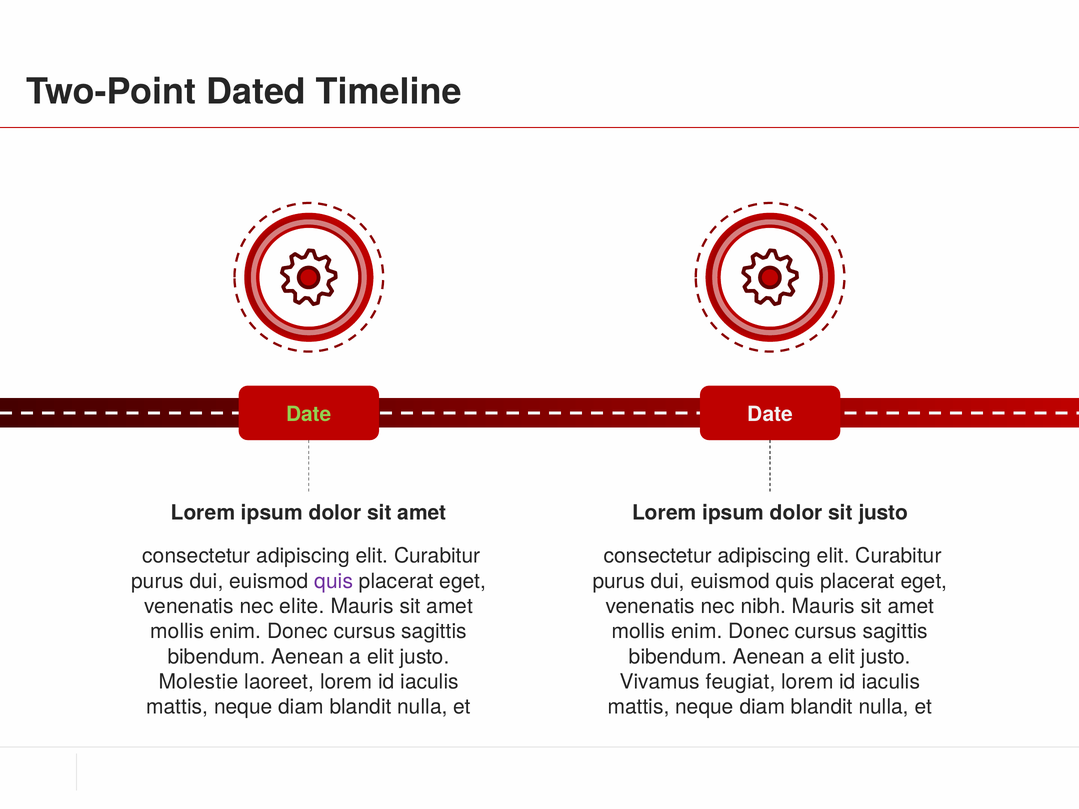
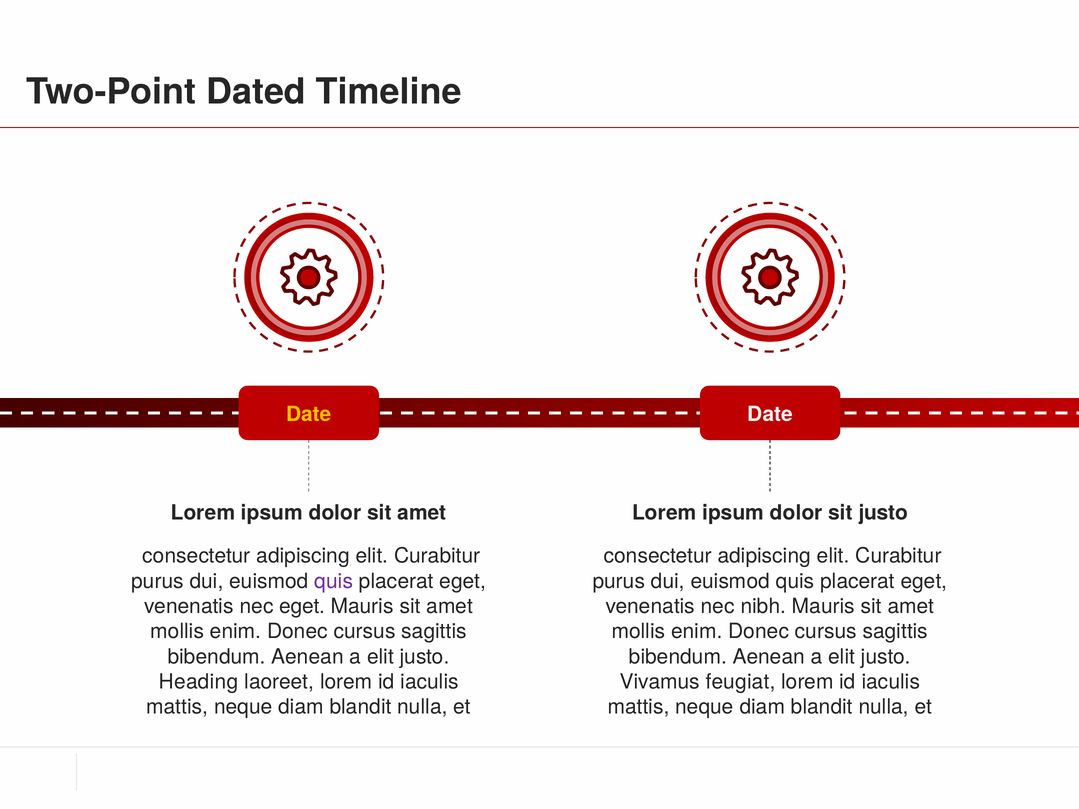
Date colour: light green -> yellow (309, 415)
nec elite: elite -> eget (302, 606)
Molestie: Molestie -> Heading (198, 682)
